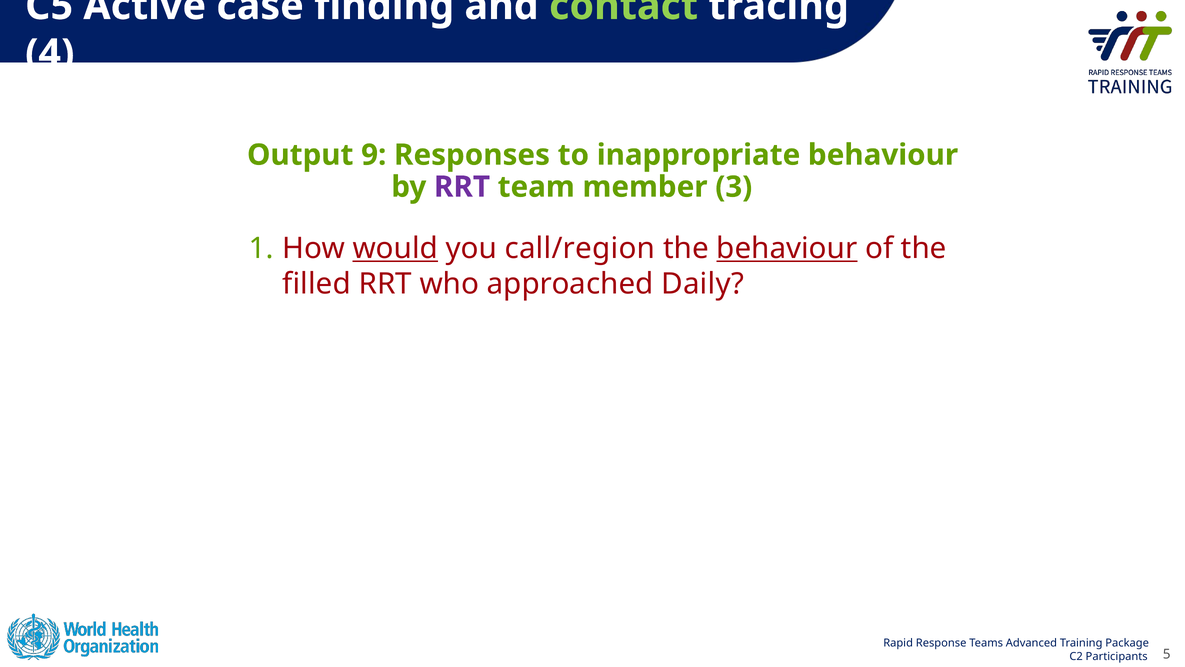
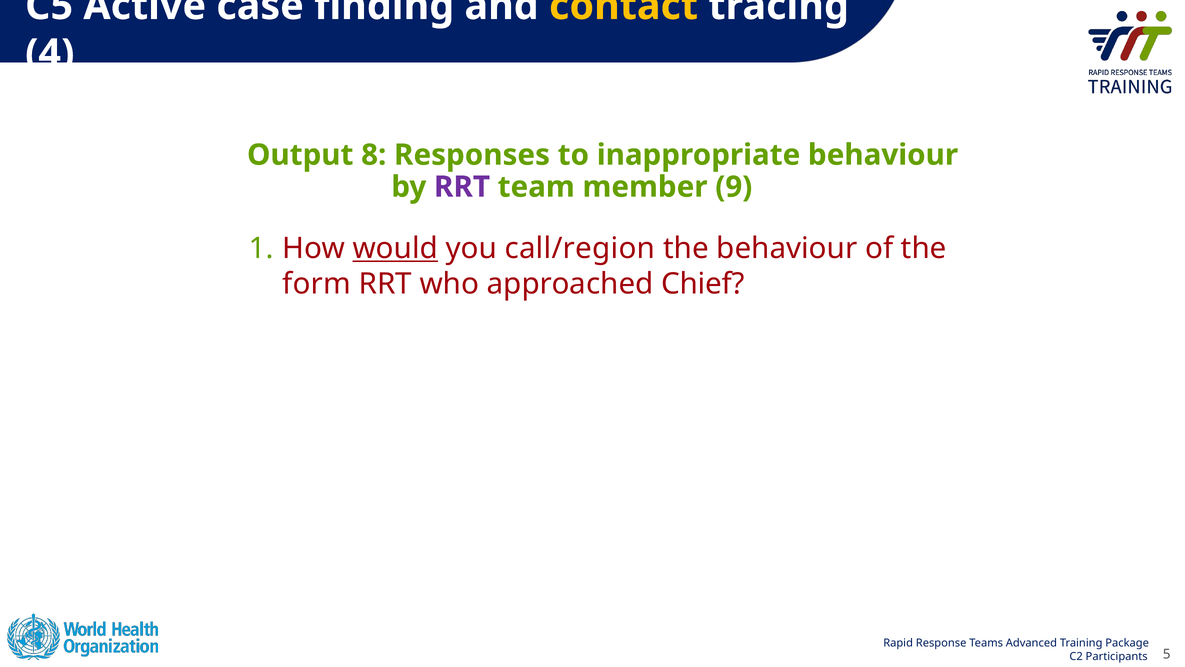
contact colour: light green -> yellow (624, 6)
9: 9 -> 8 (374, 155)
3: 3 -> 9 (734, 187)
behaviour underline: present -> none (787, 248)
filled: filled -> form (317, 284)
Daily: Daily -> Chief (703, 284)
